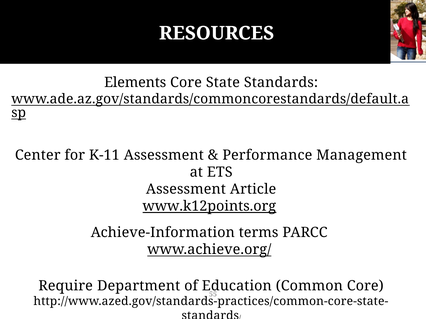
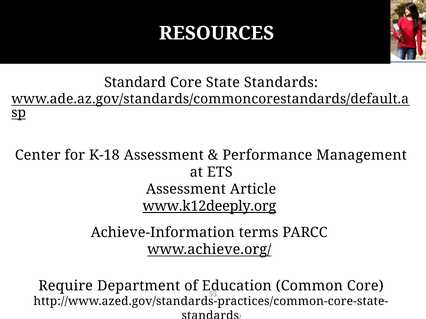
Elements: Elements -> Standard (135, 83)
K-11: K-11 -> K-18 (104, 155)
www.k12points.org: www.k12points.org -> www.k12deeply.org (209, 206)
